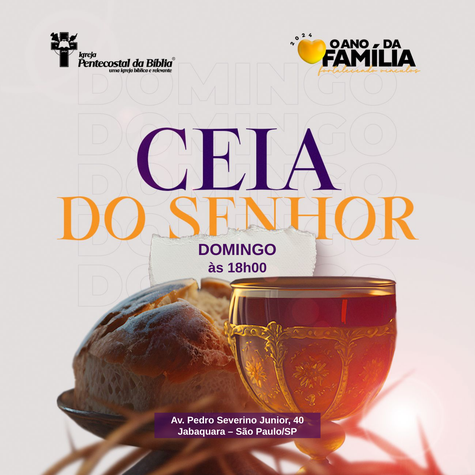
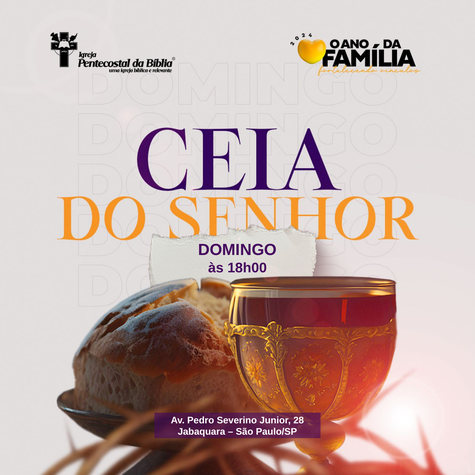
40: 40 -> 28 (299, 420)
